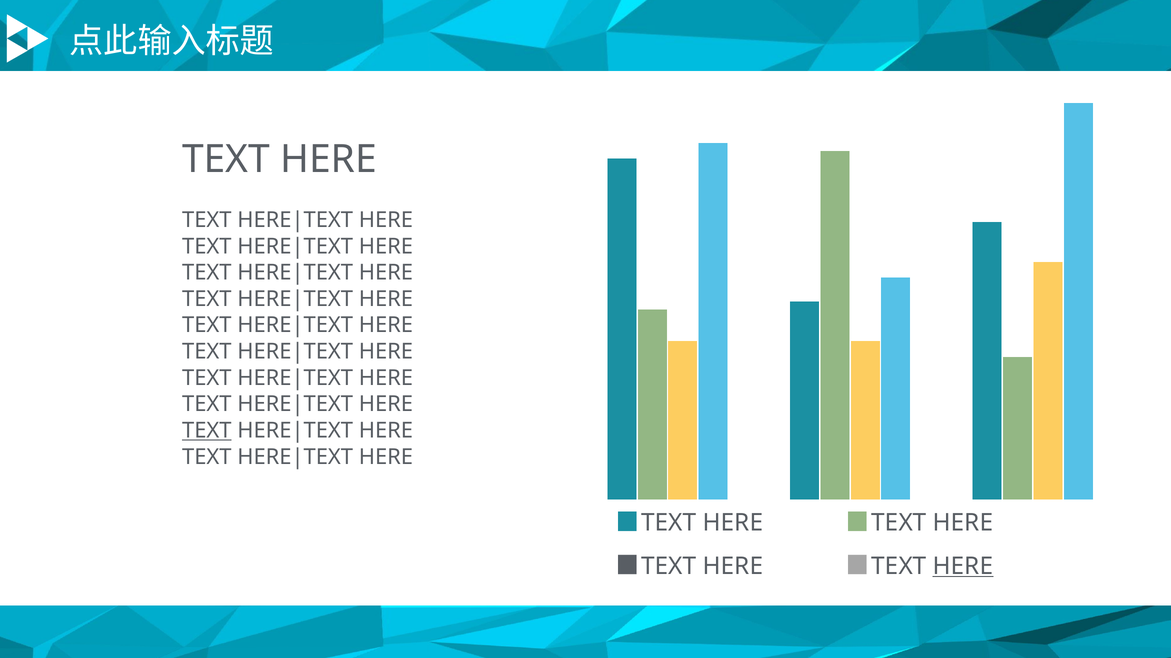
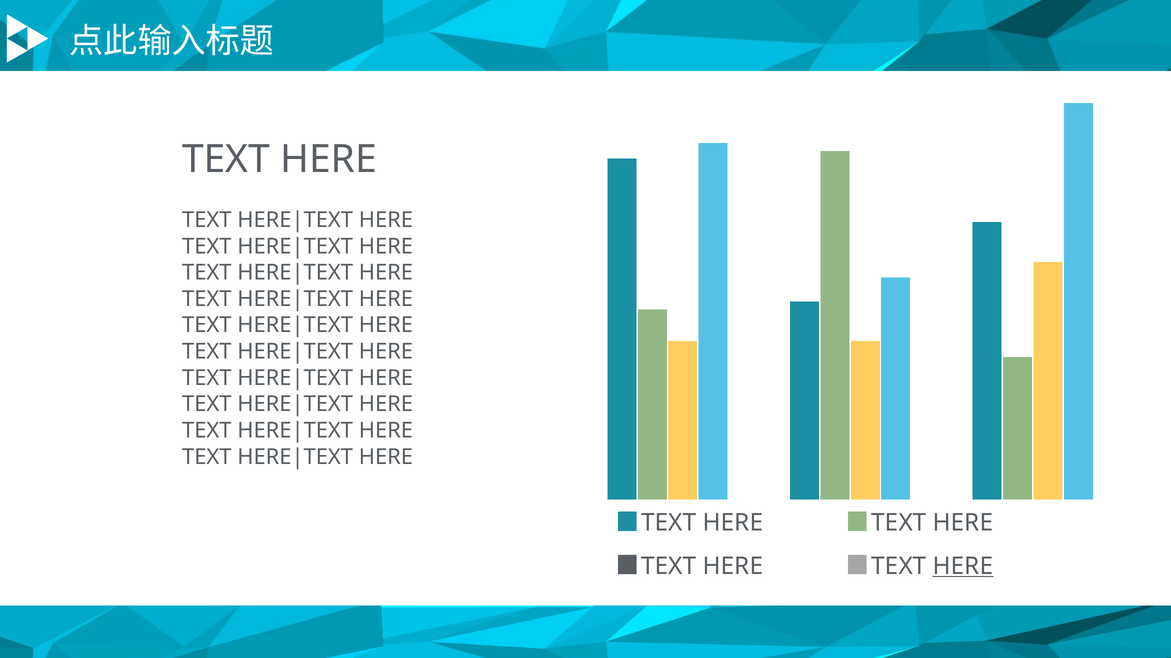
TEXT underline: present -> none (207, 431)
